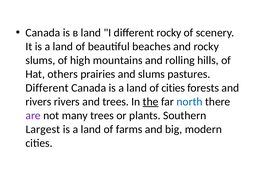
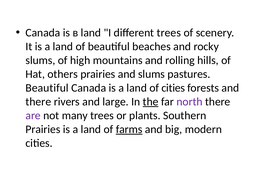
different rocky: rocky -> trees (169, 33)
Different: Different -> Beautiful (47, 88)
rivers: rivers -> there (38, 102)
and trees: trees -> large (116, 102)
north colour: blue -> purple (189, 102)
Largest: Largest -> Prairies (43, 129)
farms underline: none -> present (129, 129)
